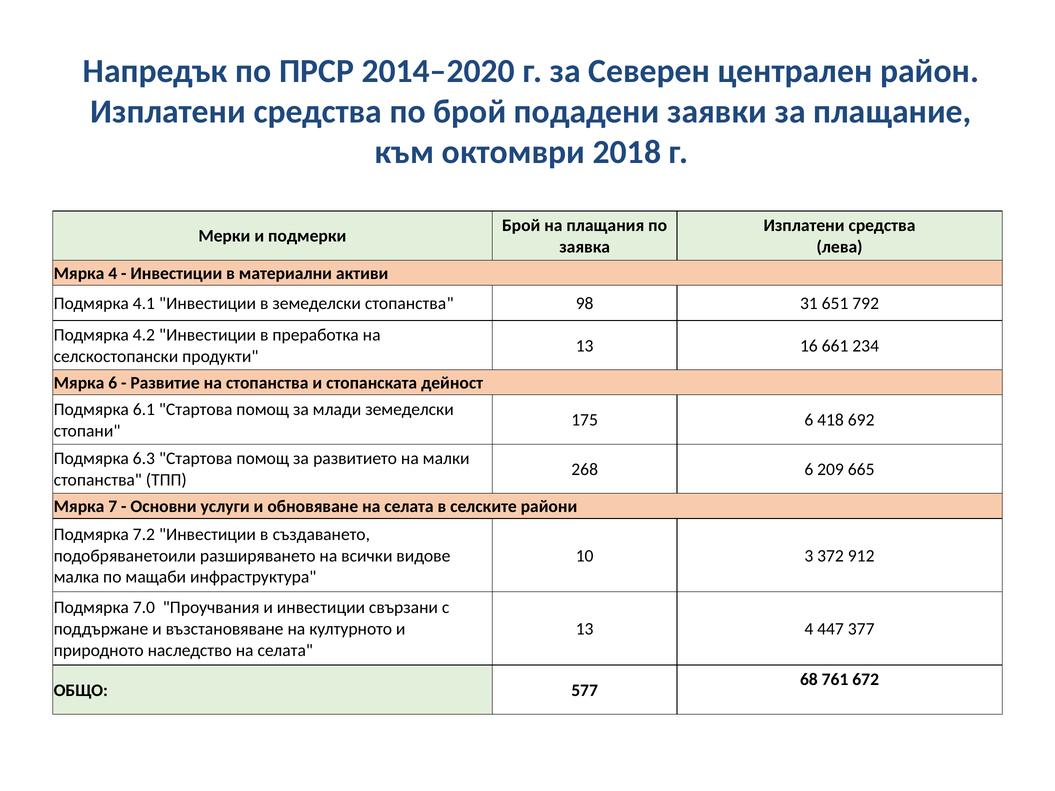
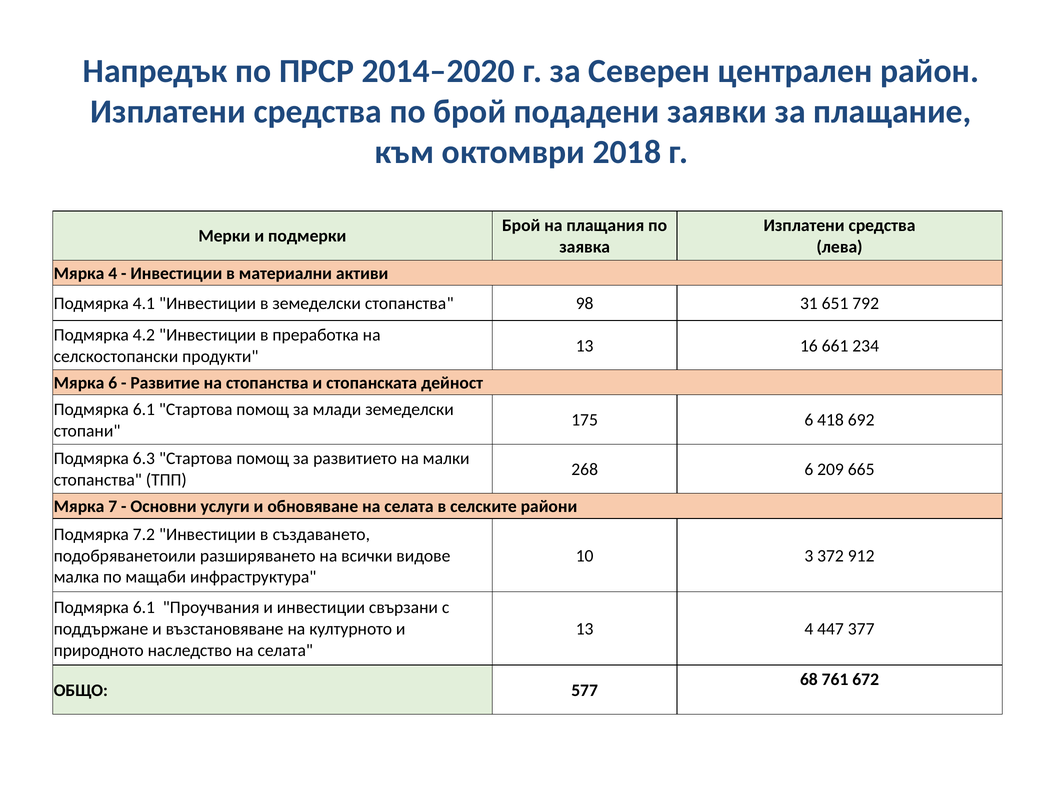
7.0: 7.0 -> 6.1 (144, 608)
